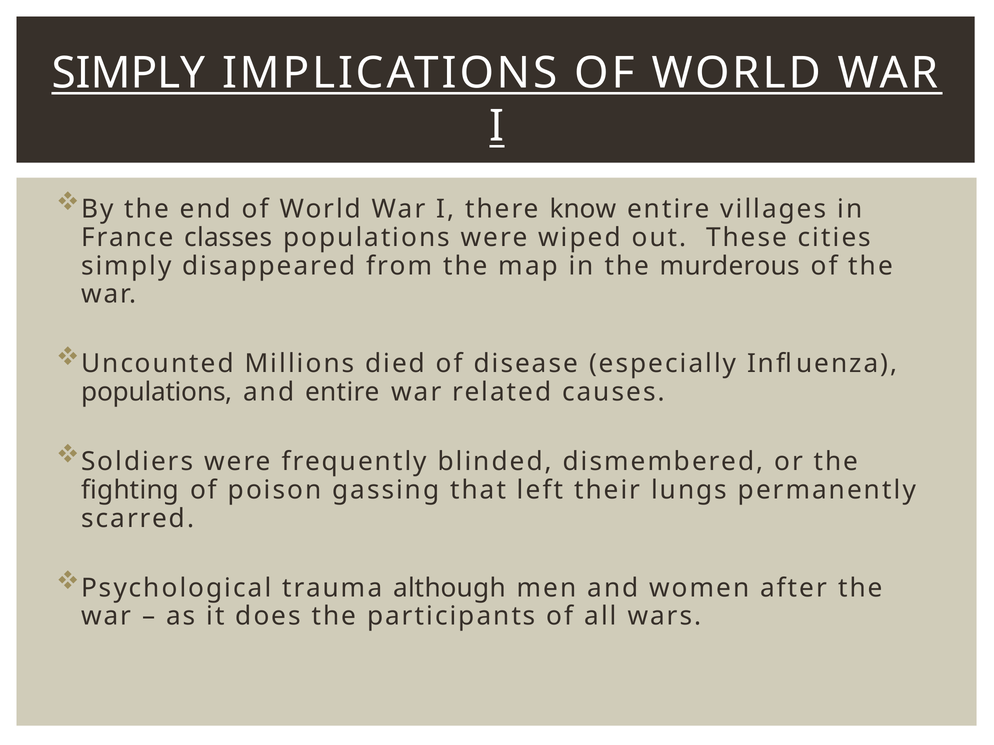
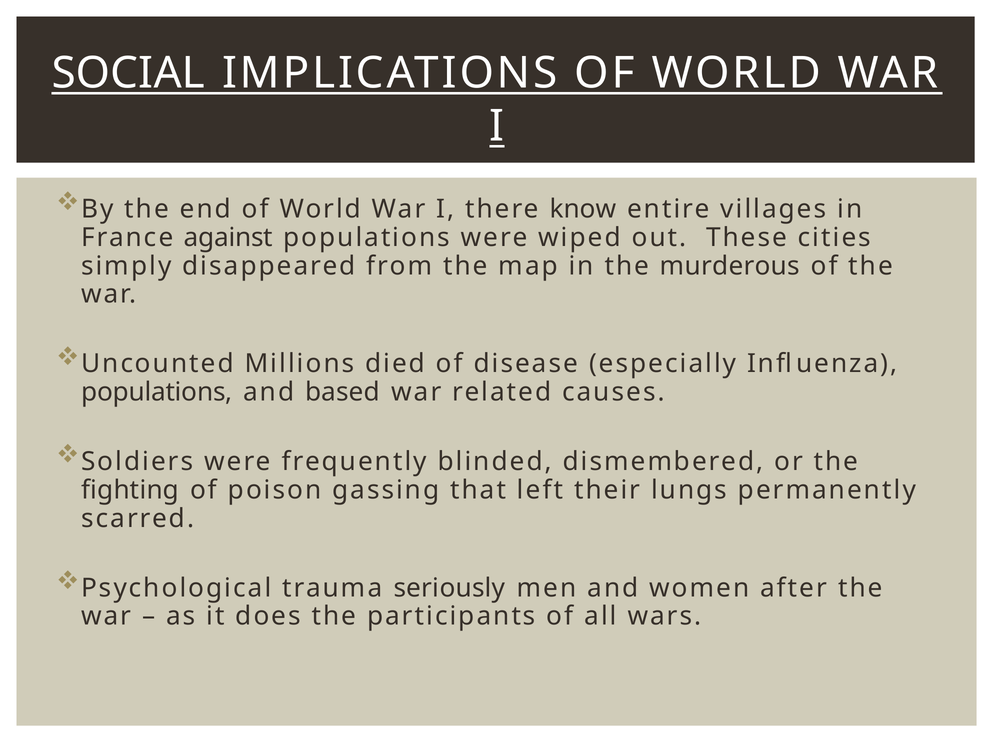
SIMPLY: SIMPLY -> SOCIAL (128, 73)
classes: classes -> against (228, 238)
and entire: entire -> based (343, 392)
although: although -> seriously (449, 588)
